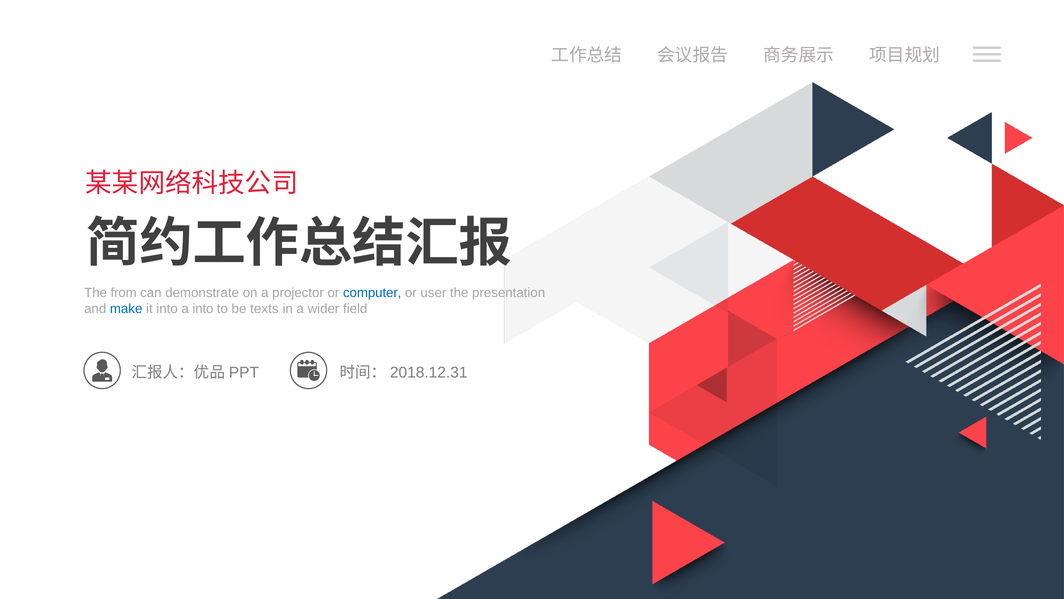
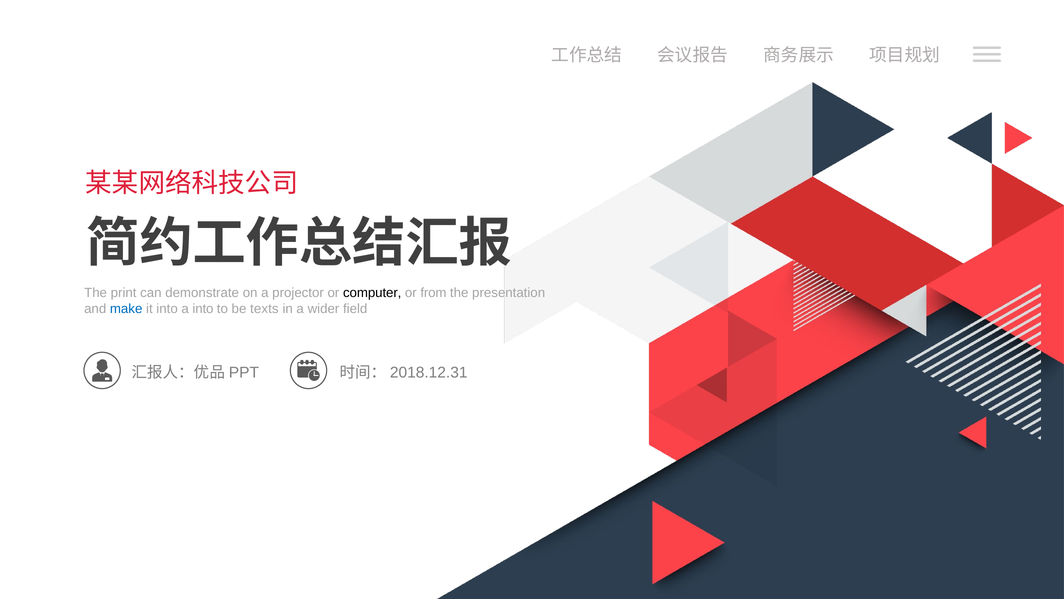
from: from -> print (124, 292)
computer colour: blue -> black (372, 292)
user: user -> from (433, 292)
